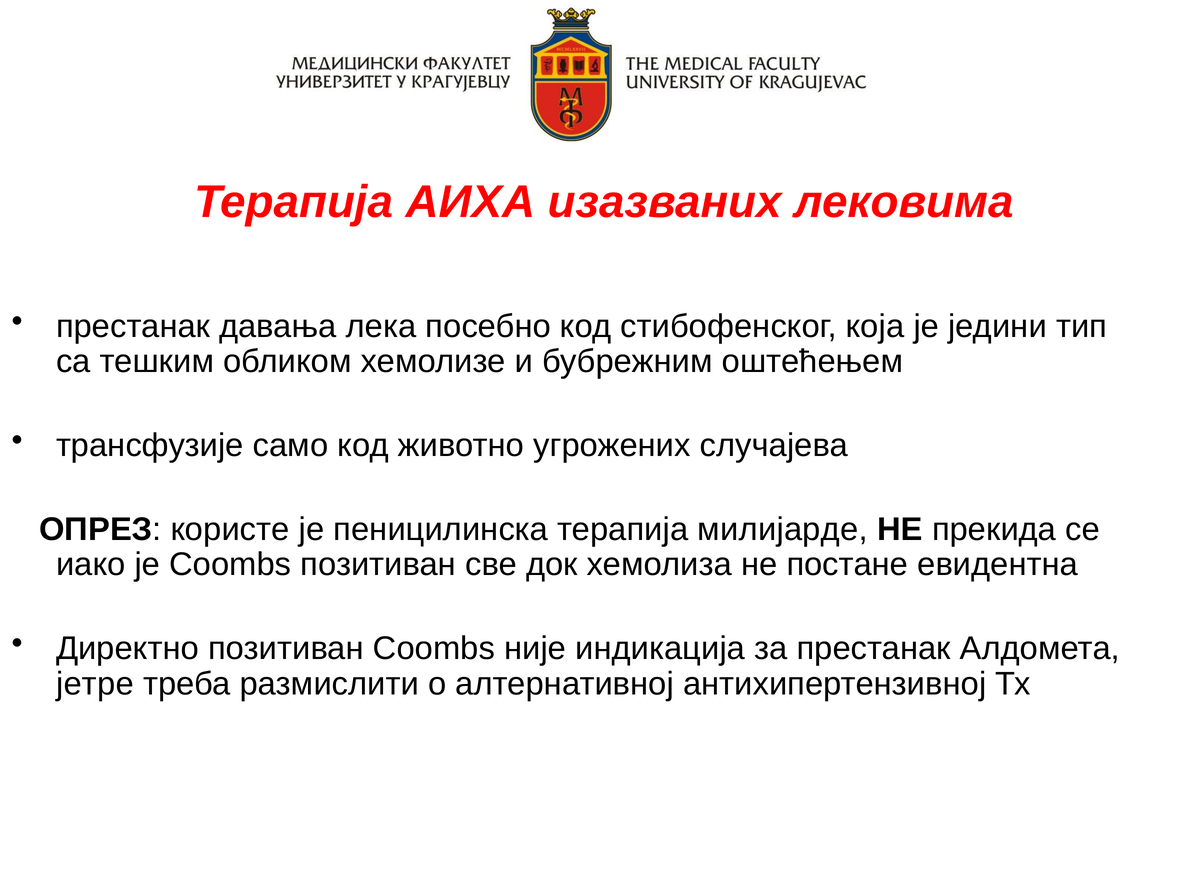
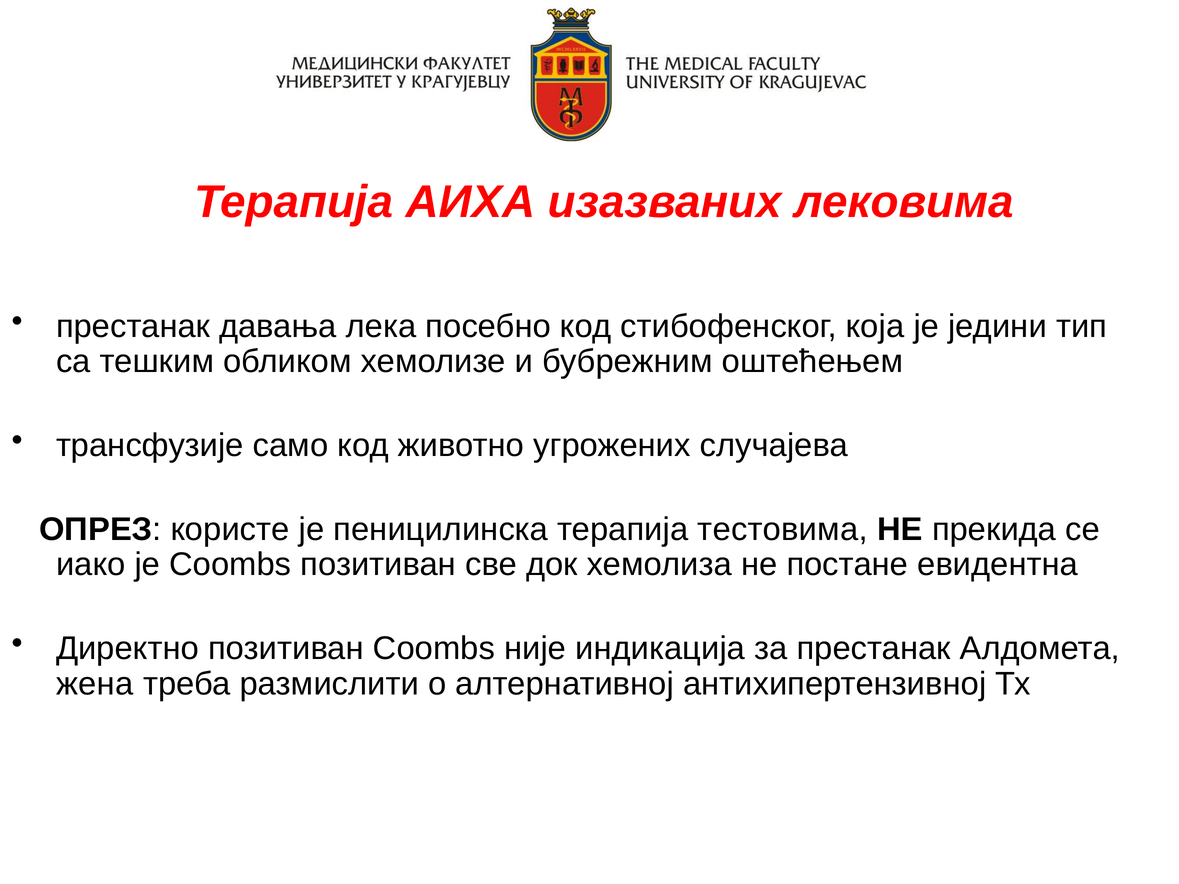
милијарде: милијарде -> тестовима (783, 529)
jeтрe: jeтрe -> жена (95, 684)
